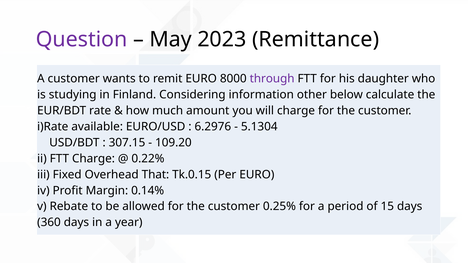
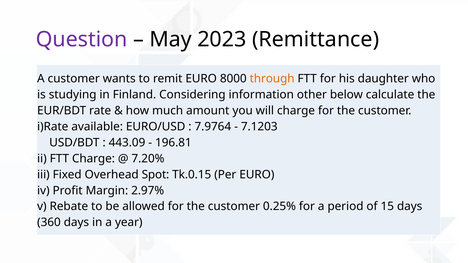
through colour: purple -> orange (272, 79)
6.2976: 6.2976 -> 7.9764 (213, 127)
5.1304: 5.1304 -> 7.1203 (259, 127)
307.15: 307.15 -> 443.09 (127, 143)
109.20: 109.20 -> 196.81 (173, 143)
0.22%: 0.22% -> 7.20% (148, 159)
That: That -> Spot (155, 175)
0.14%: 0.14% -> 2.97% (148, 191)
